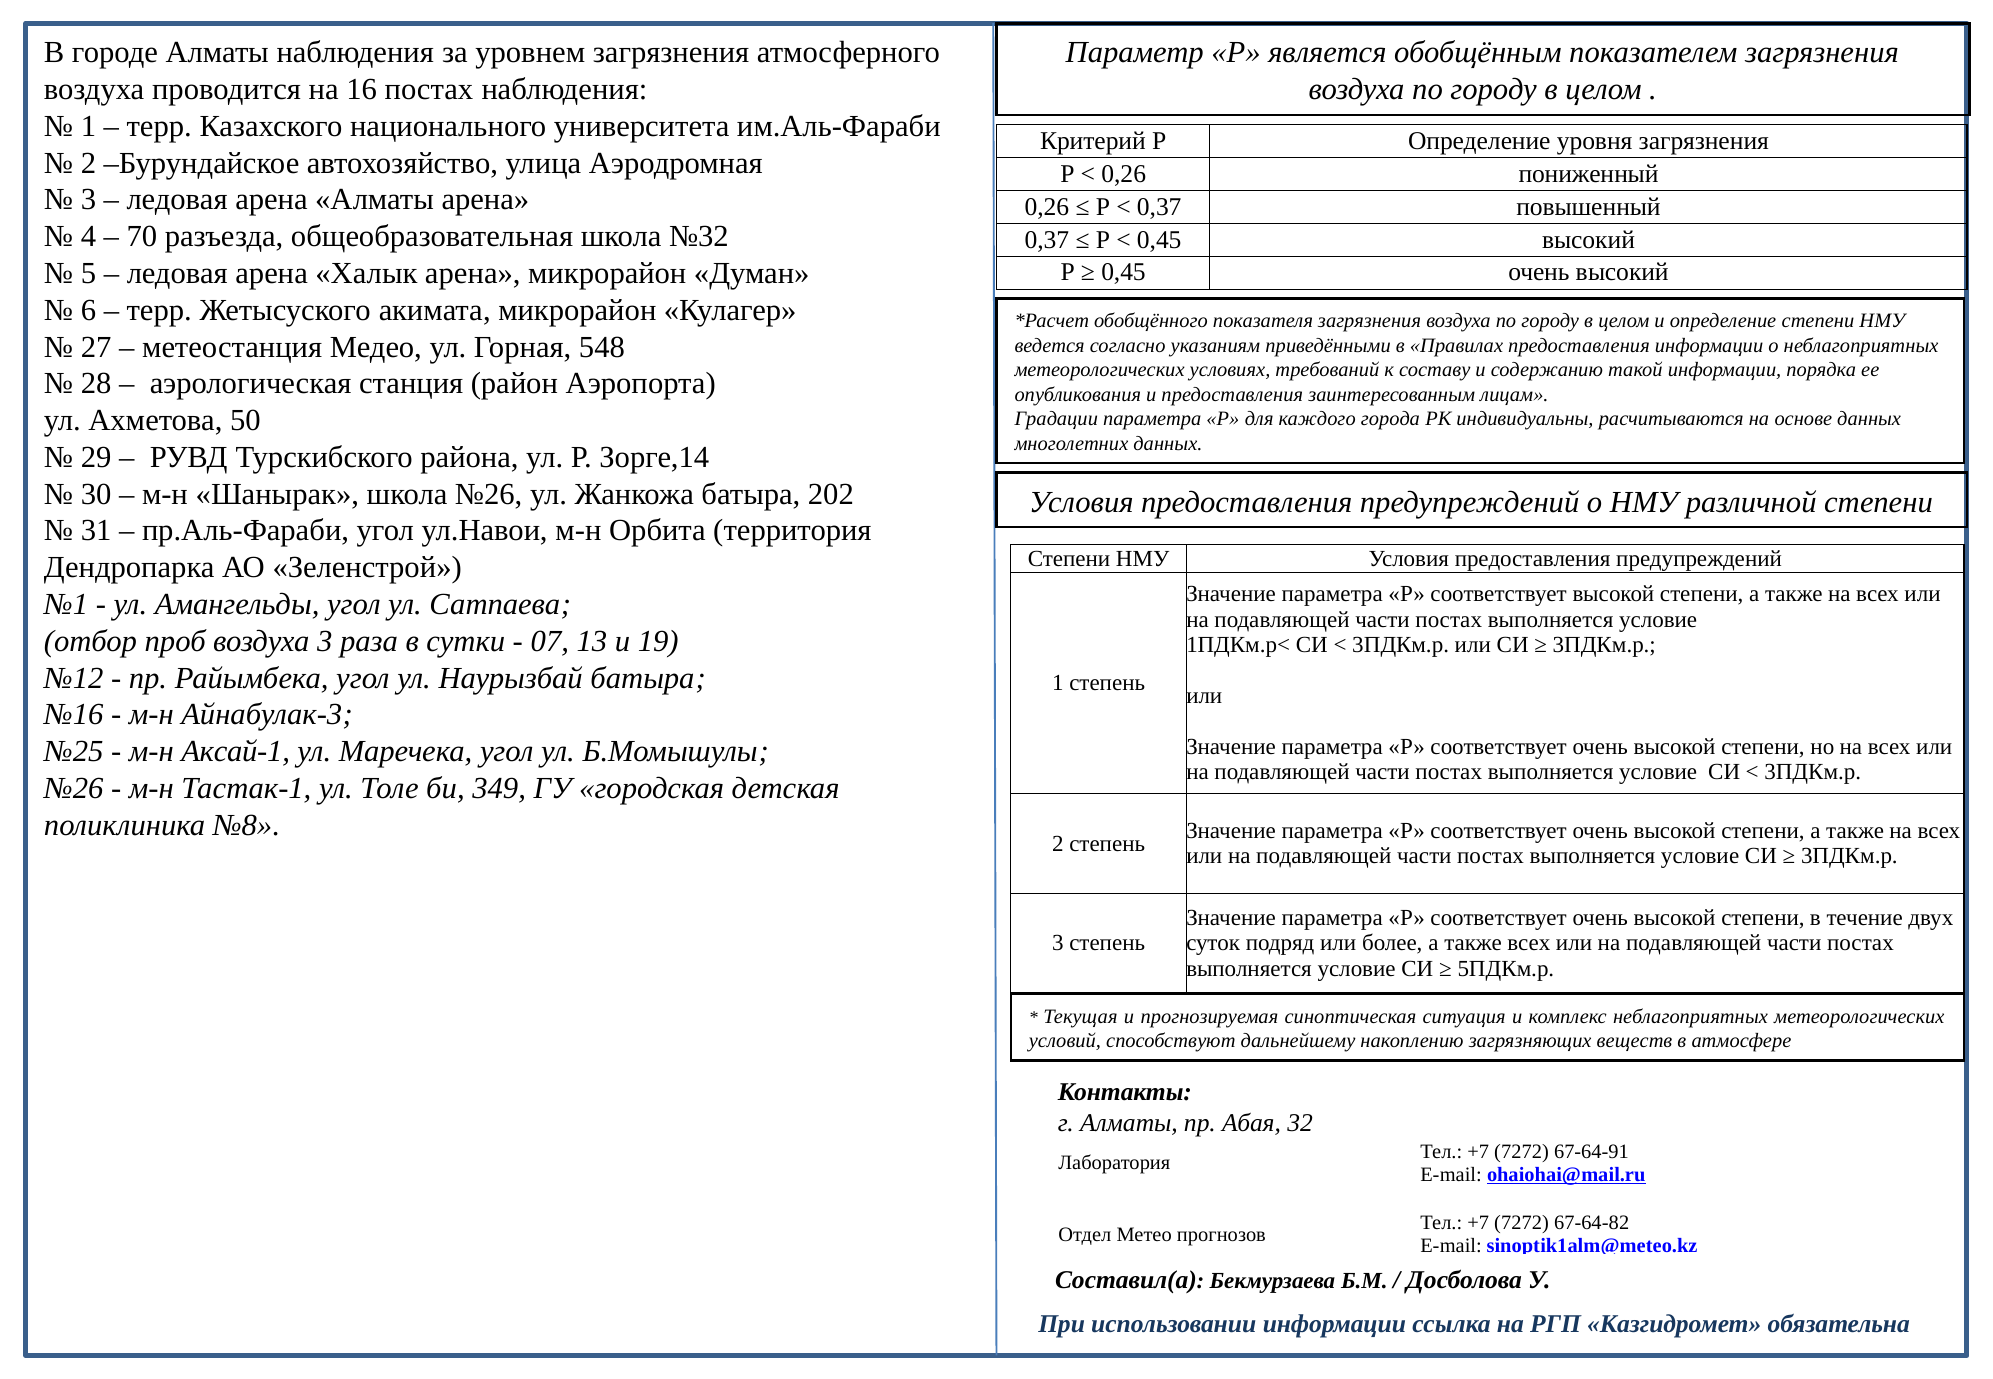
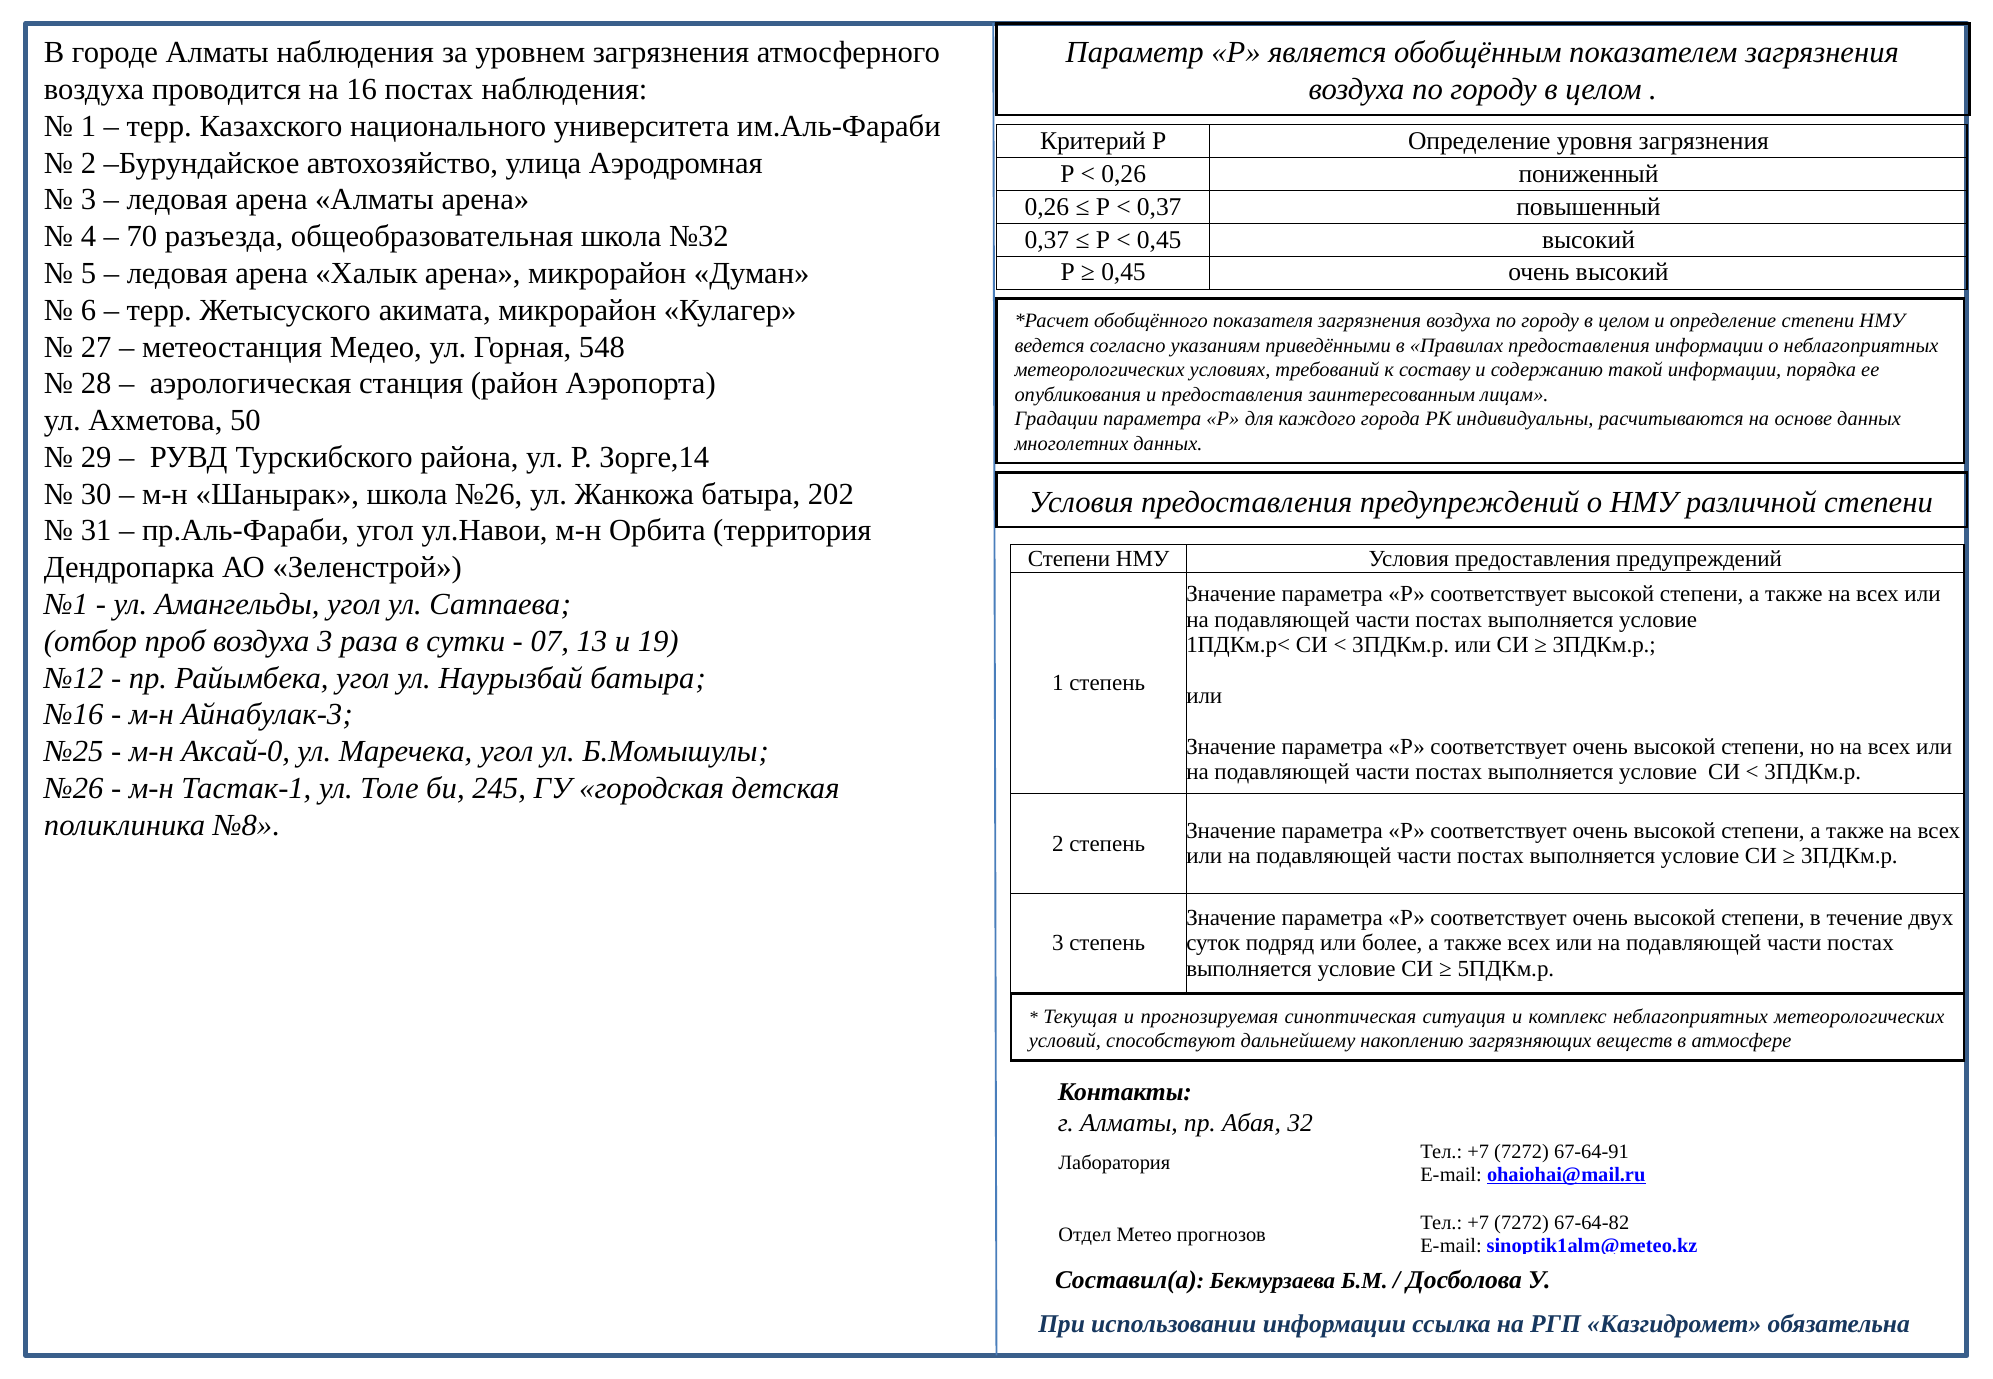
Аксай-1: Аксай-1 -> Аксай-0 (236, 752)
349: 349 -> 245 (499, 789)
